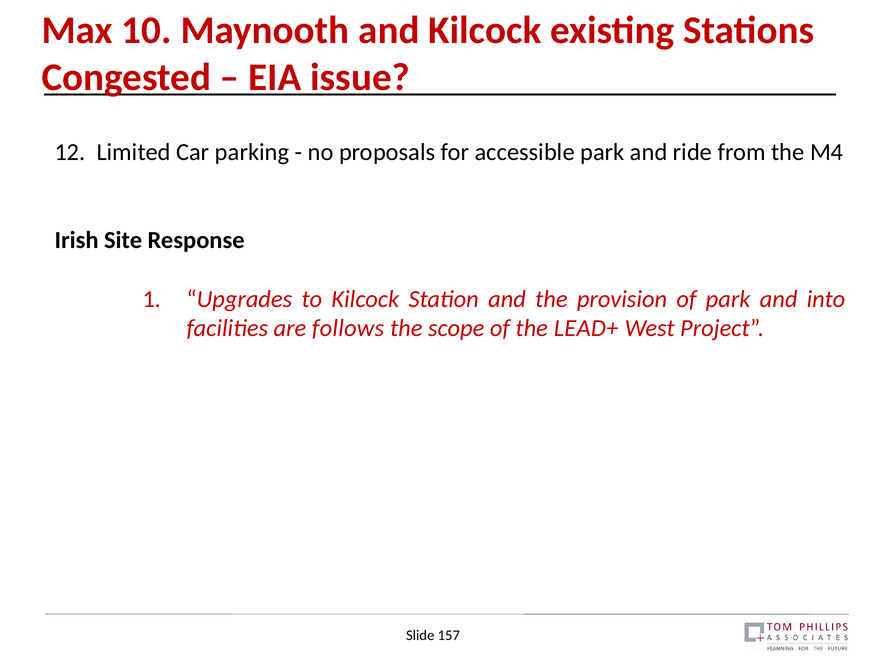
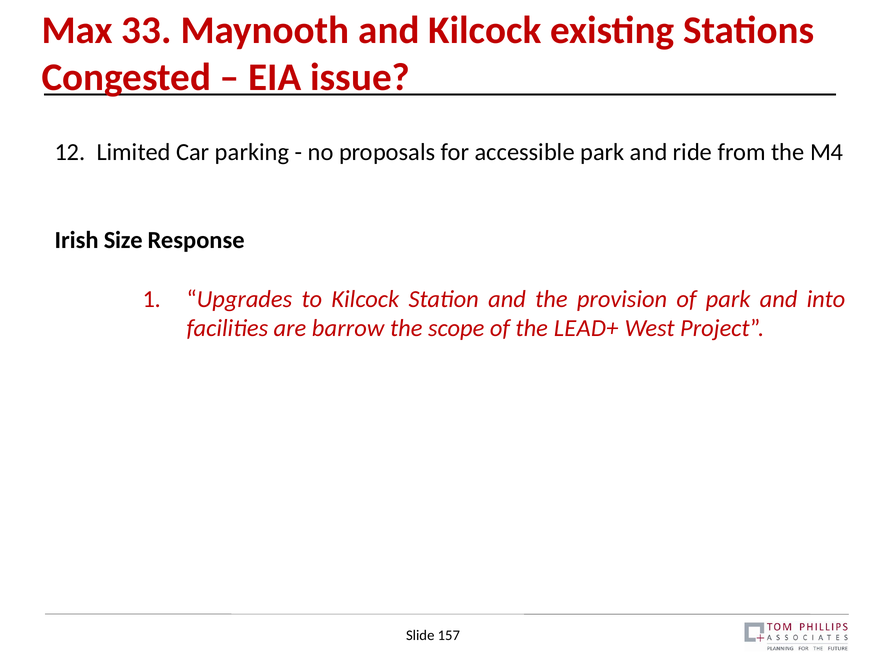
10: 10 -> 33 (147, 31)
Site: Site -> Size (123, 240)
follows: follows -> barrow (348, 328)
